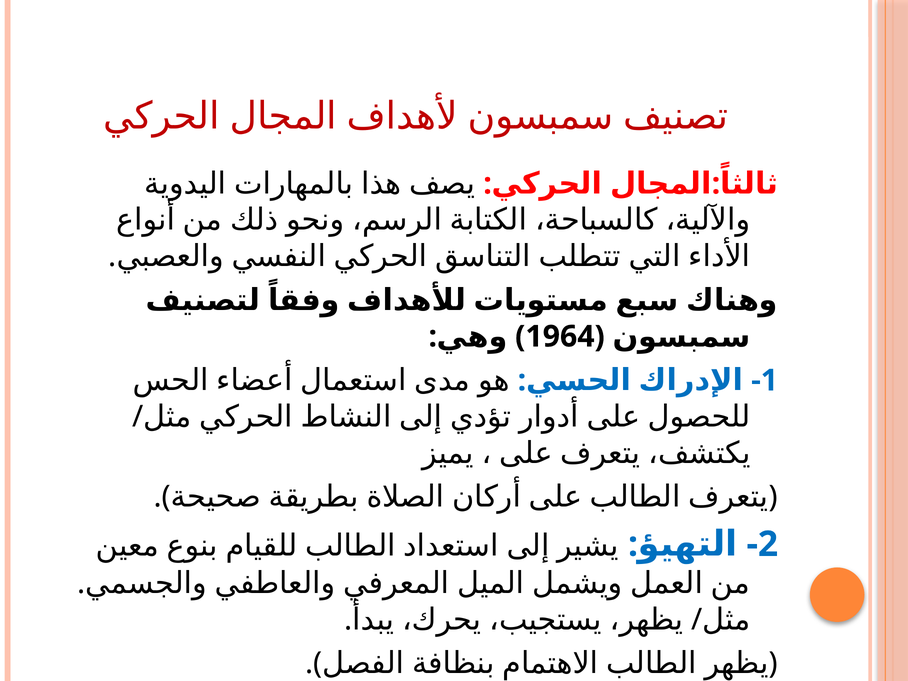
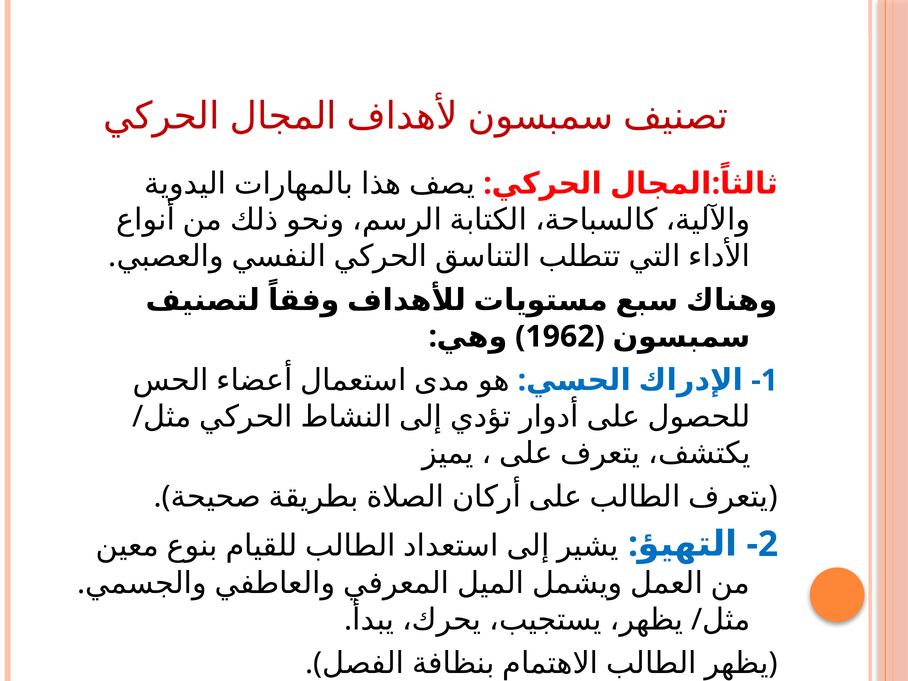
1964: 1964 -> 1962 (560, 337)
